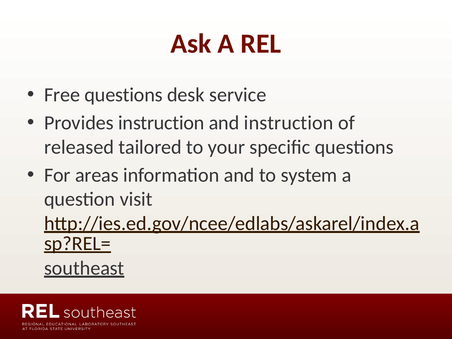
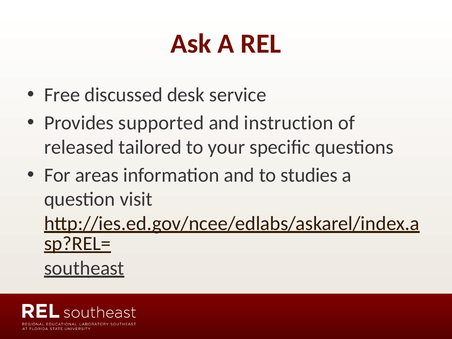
Free questions: questions -> discussed (124, 95)
Provides instruction: instruction -> supported (161, 123)
system: system -> studies (309, 175)
